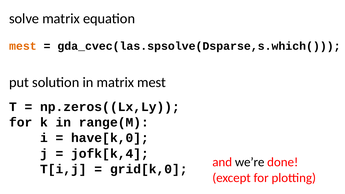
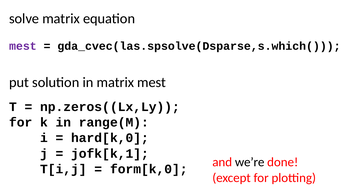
mest colour: orange -> purple (23, 46)
have[k,0: have[k,0 -> hard[k,0 (110, 138)
jofk[k,4: jofk[k,4 -> jofk[k,1 (110, 154)
grid[k,0: grid[k,0 -> form[k,0 (149, 169)
